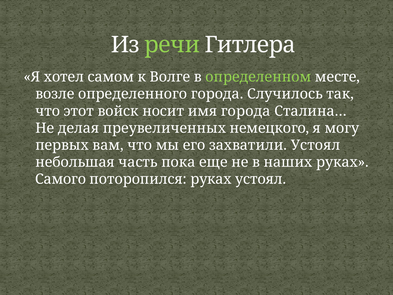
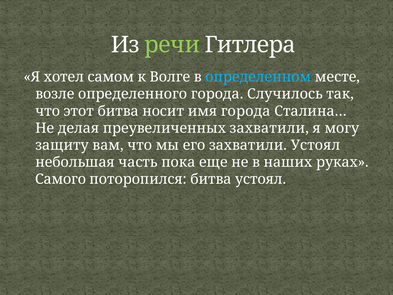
определенном colour: light green -> light blue (258, 77)
этот войск: войск -> битва (118, 111)
преувеличенных немецкого: немецкого -> захватили (269, 128)
первых: первых -> защиту (62, 145)
поторопился руках: руках -> битва (211, 179)
